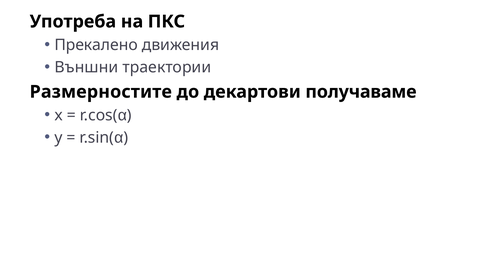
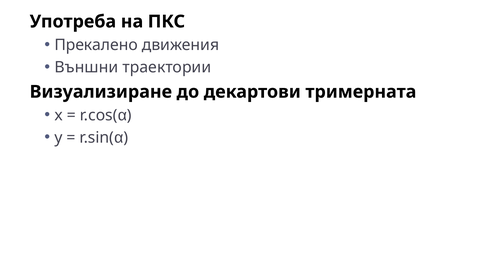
Размерностите: Размерностите -> Визуализиране (101, 92)
получаваме: получаваме -> тримерната (361, 92)
